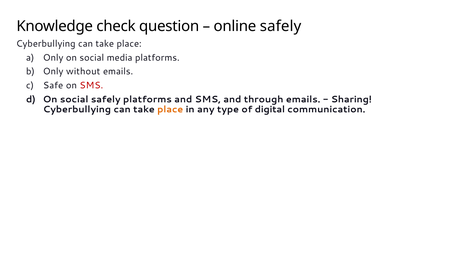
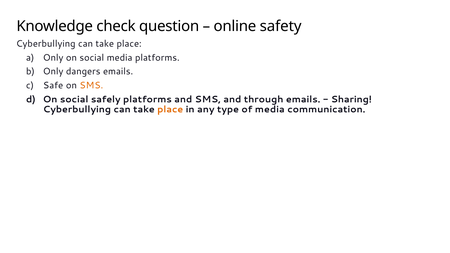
online safely: safely -> safety (281, 26)
without: without -> dangers (83, 72)
SMS colour: red -> orange (91, 85)
of digital: digital -> media (270, 109)
